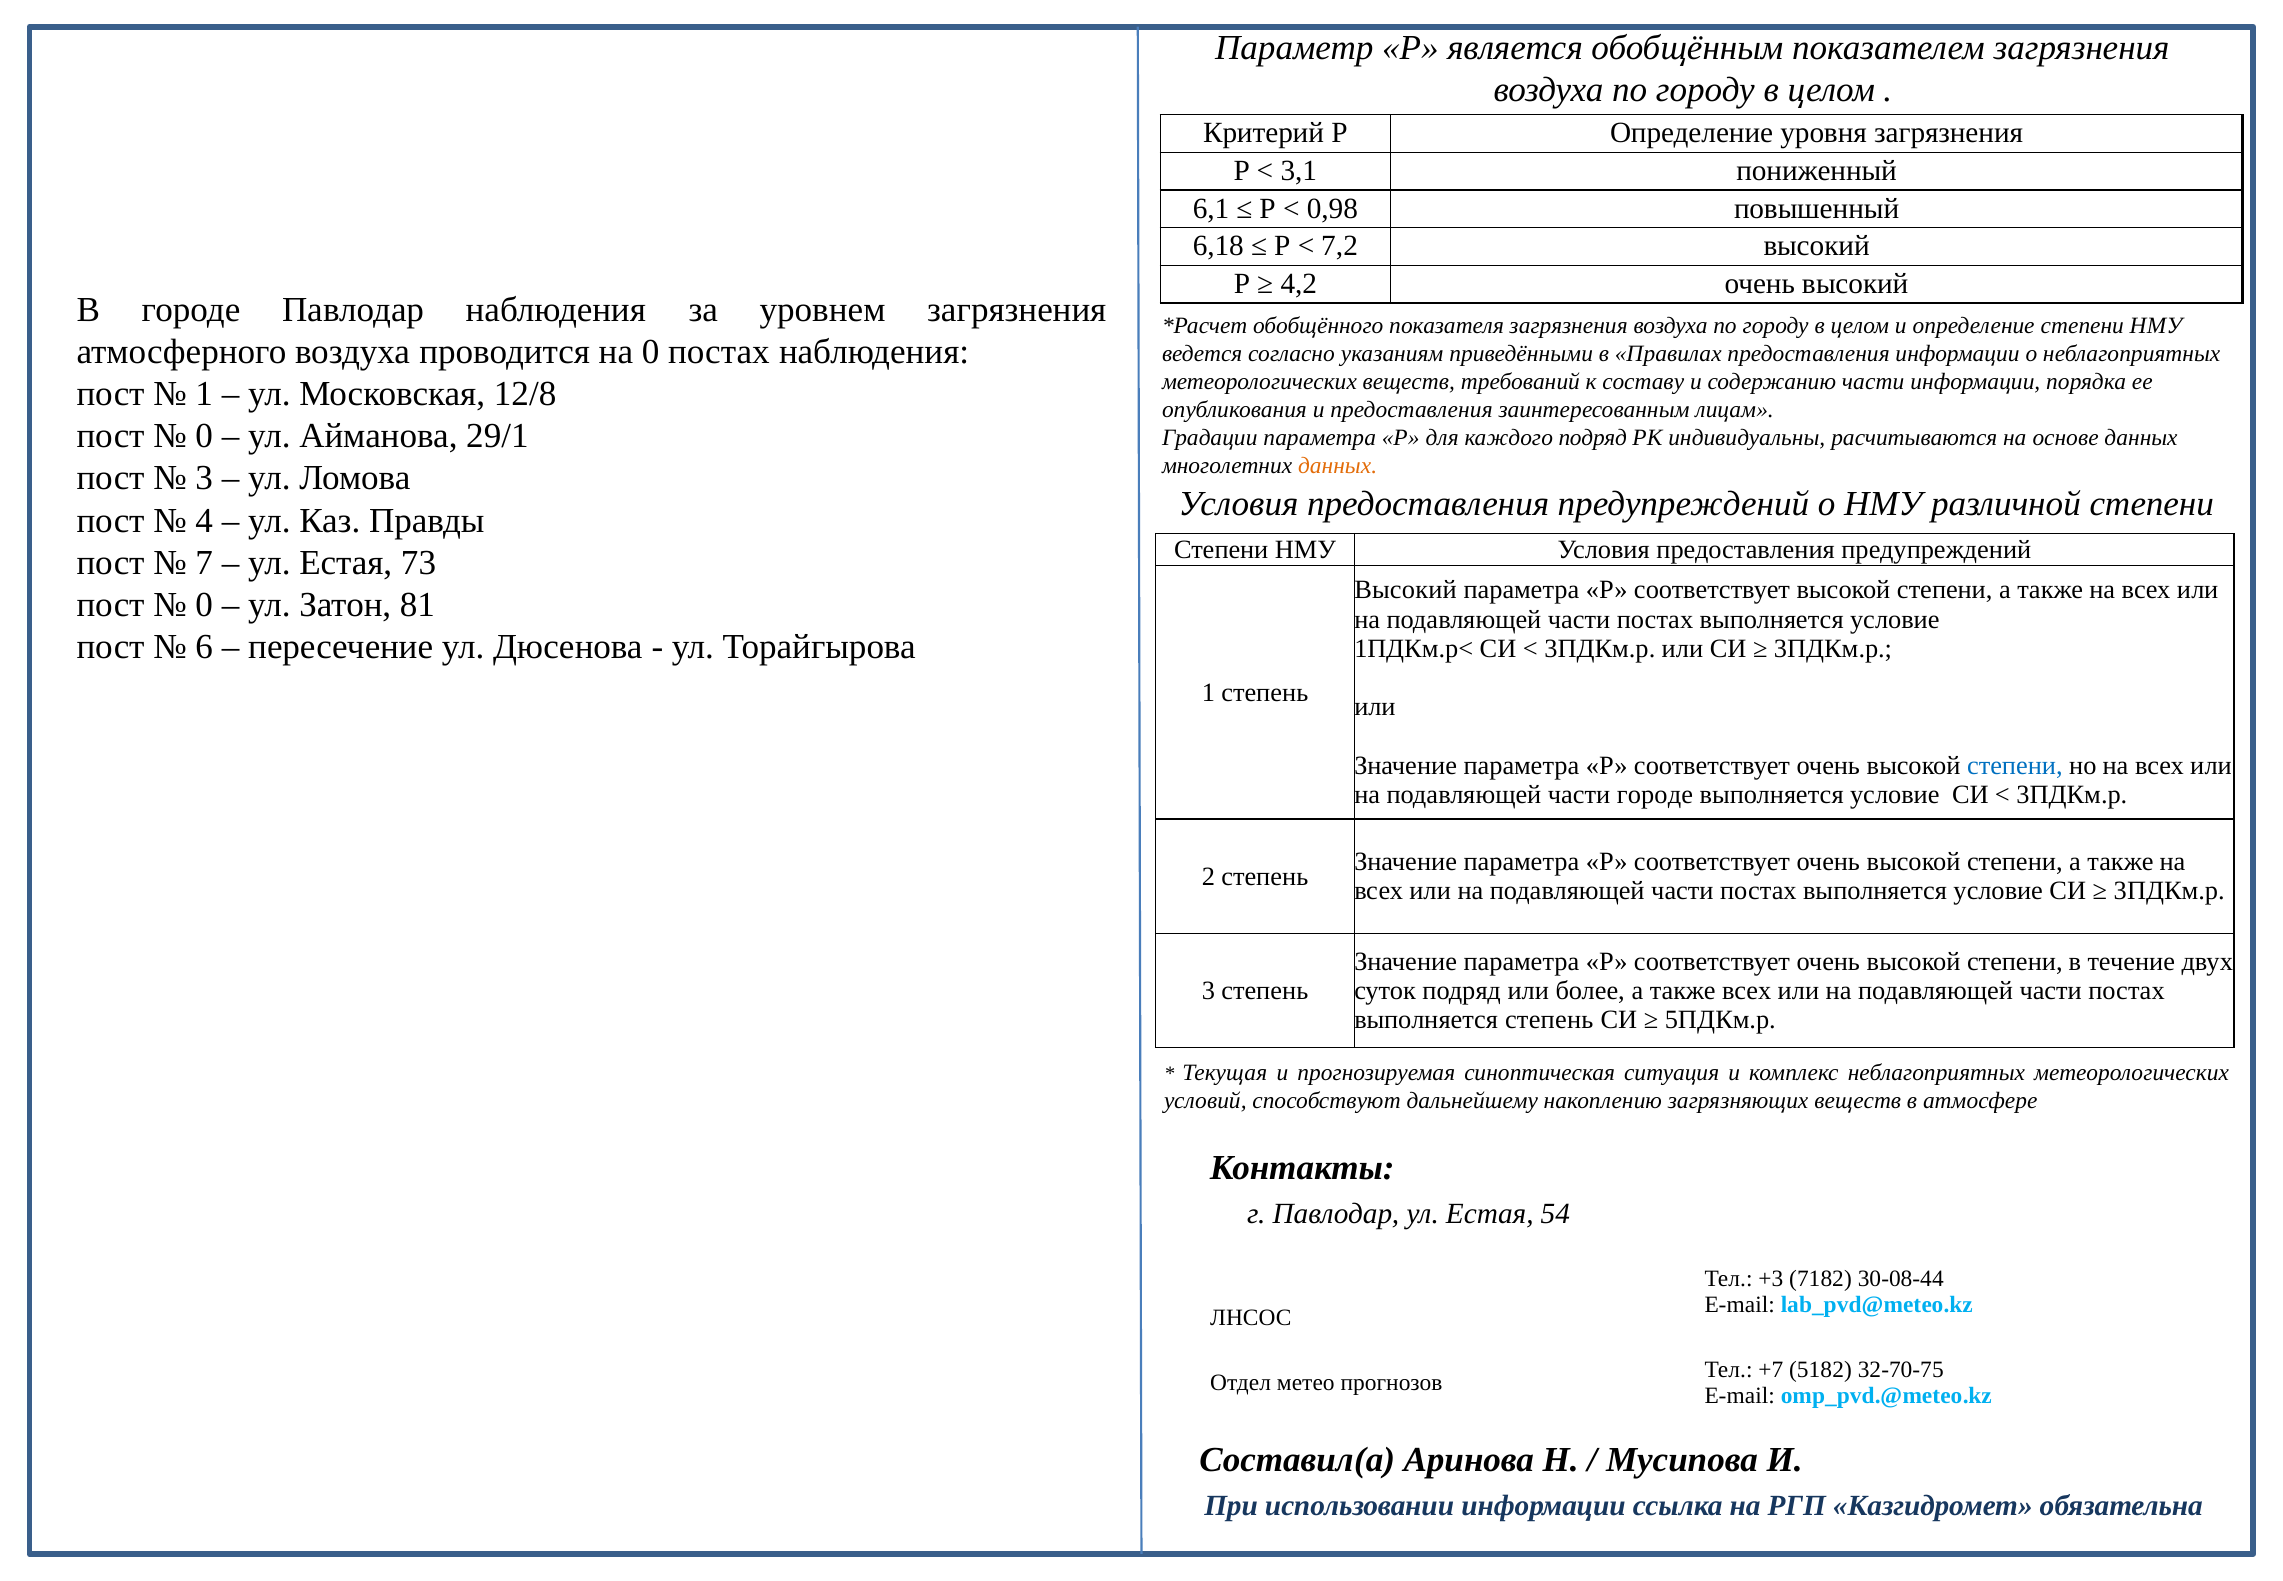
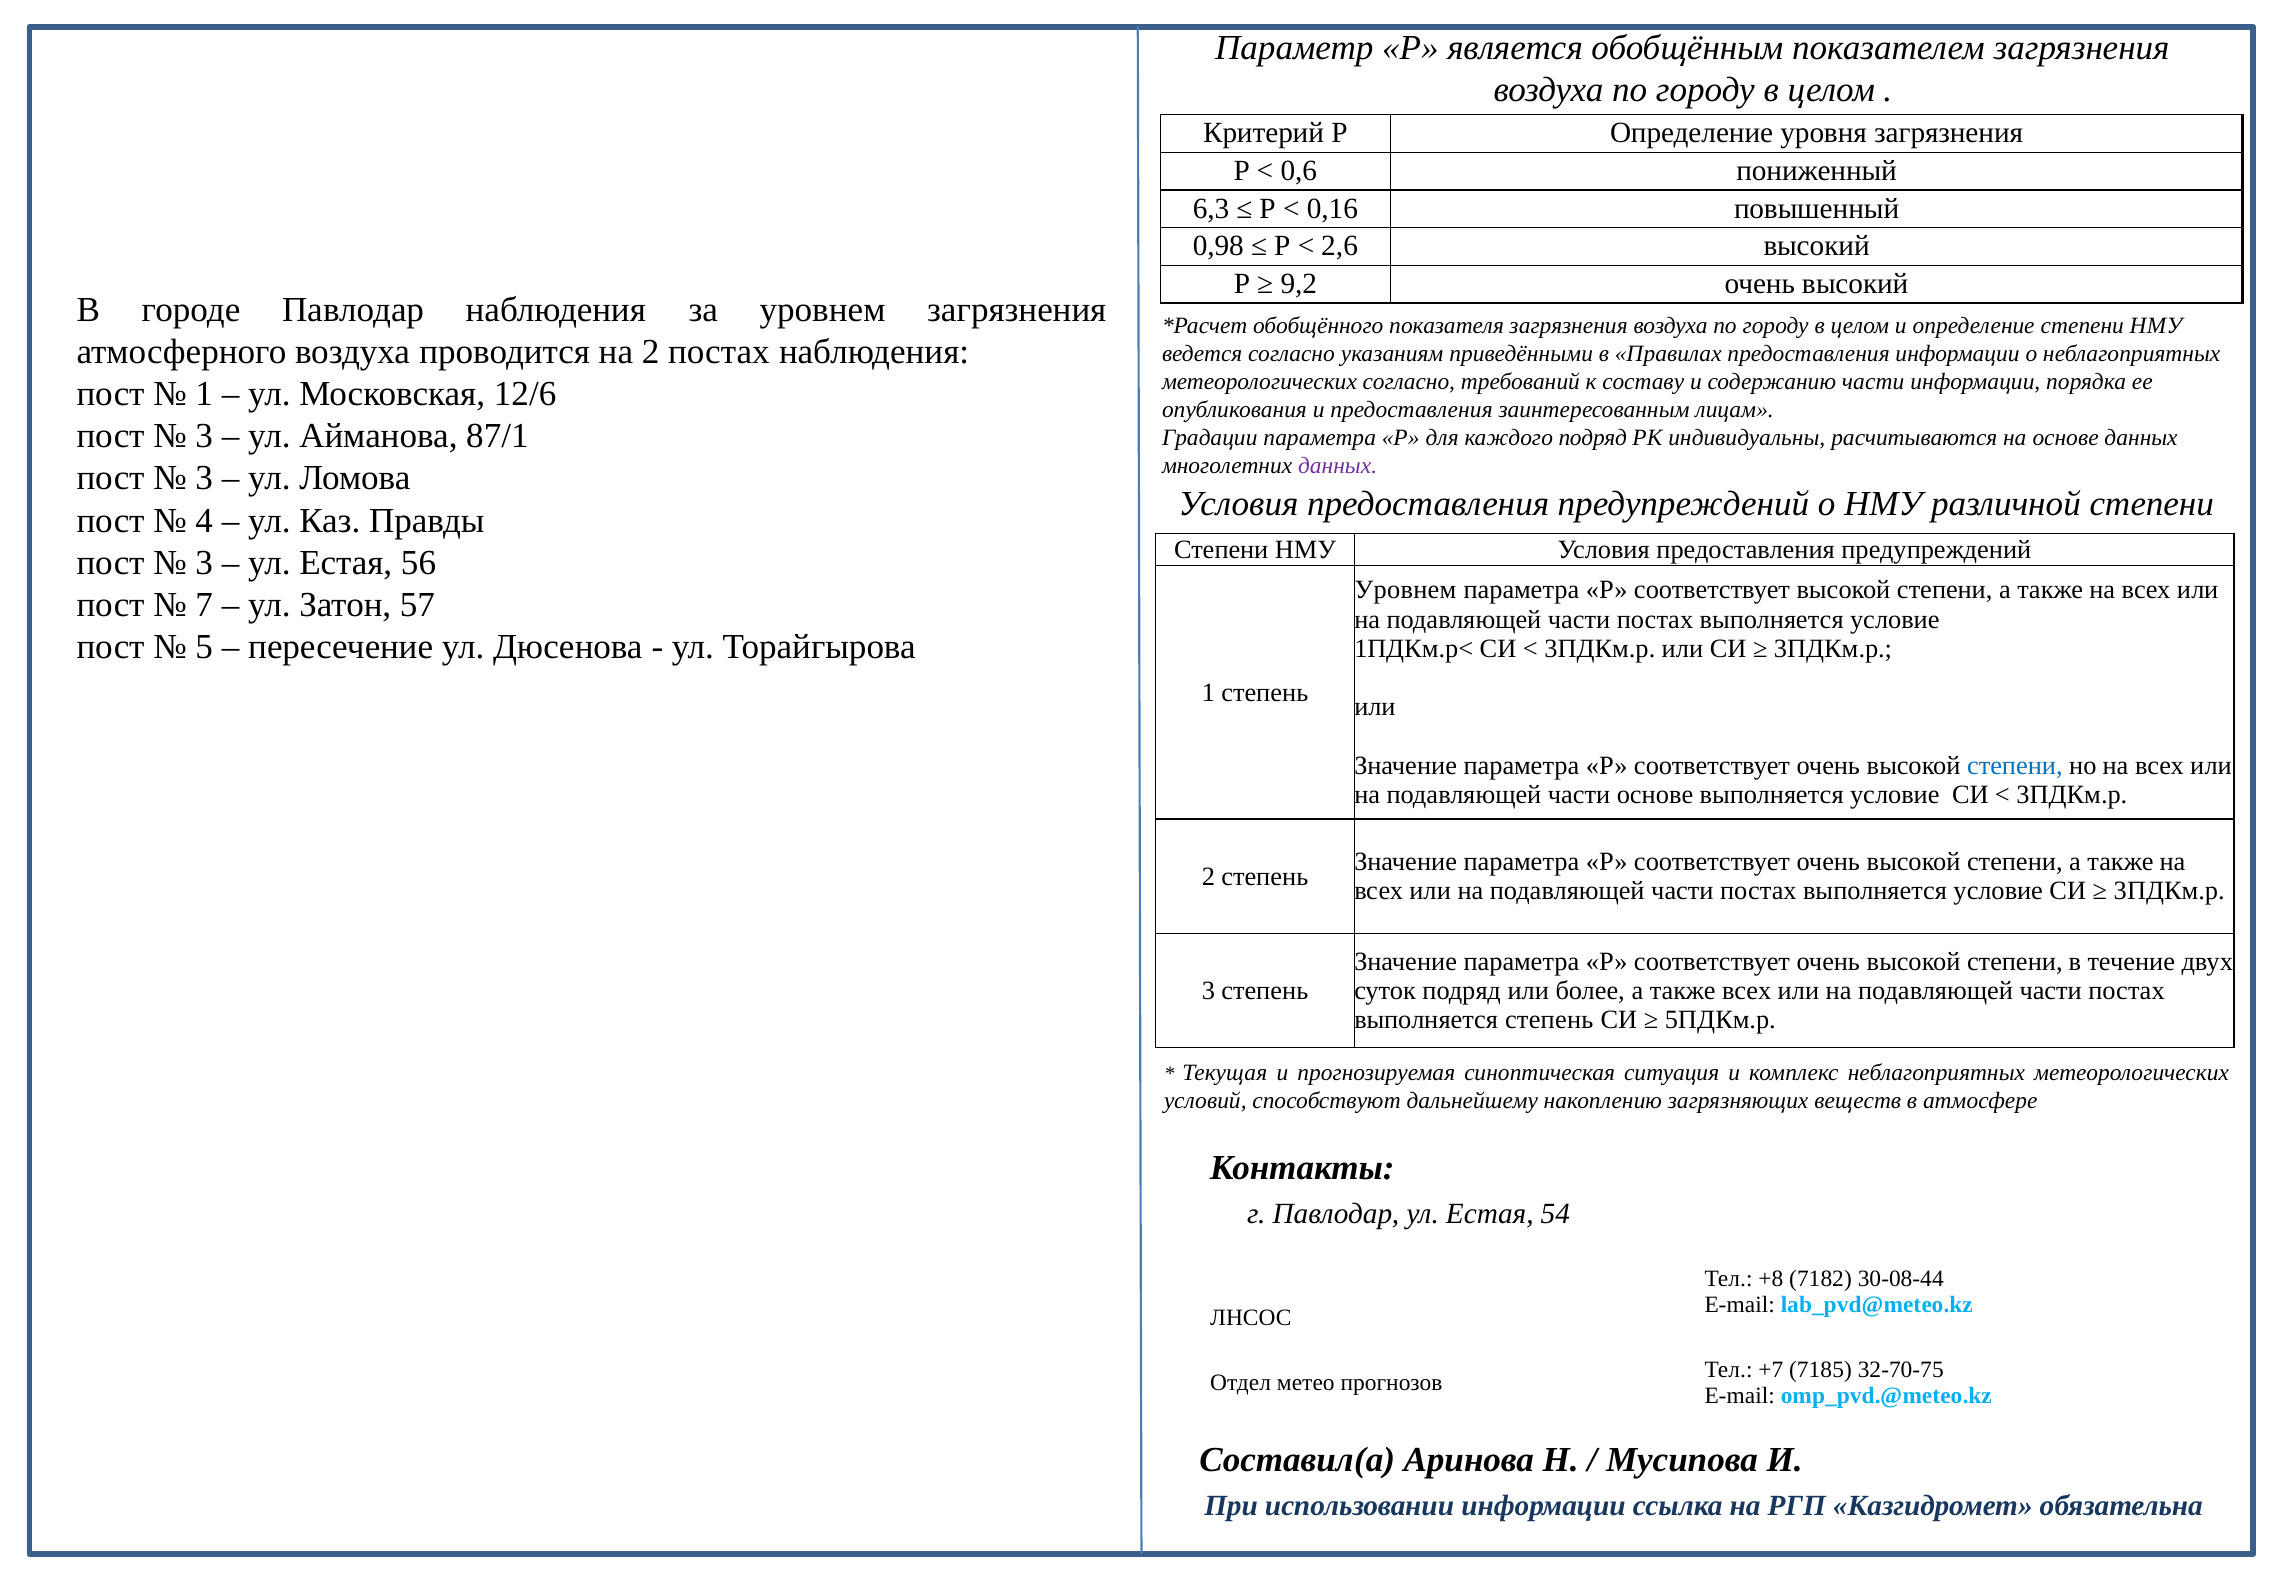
3,1: 3,1 -> 0,6 (1299, 171)
6,1: 6,1 -> 6,3 (1211, 209)
0,98: 0,98 -> 0,16 (1332, 209)
6,18: 6,18 -> 0,98 (1218, 246)
7,2: 7,2 -> 2,6 (1340, 246)
4,2: 4,2 -> 9,2 (1299, 284)
на 0: 0 -> 2 (651, 352)
метеорологических веществ: веществ -> согласно (1409, 382)
12/8: 12/8 -> 12/6 (525, 394)
0: 0 -> 3 (204, 436)
29/1: 29/1 -> 87/1 (497, 436)
данных colour: orange -> purple (1338, 466)
7: 7 -> 3 (204, 562)
73: 73 -> 56 (419, 562)
Высокий: Высокий -> Уровнем (1405, 590)
0: 0 -> 7 (204, 605)
81: 81 -> 57 (417, 605)
6: 6 -> 5 (204, 647)
части городе: городе -> основе (1655, 794)
+3: +3 -> +8 (1771, 1278)
5182: 5182 -> 7185 (1820, 1369)
